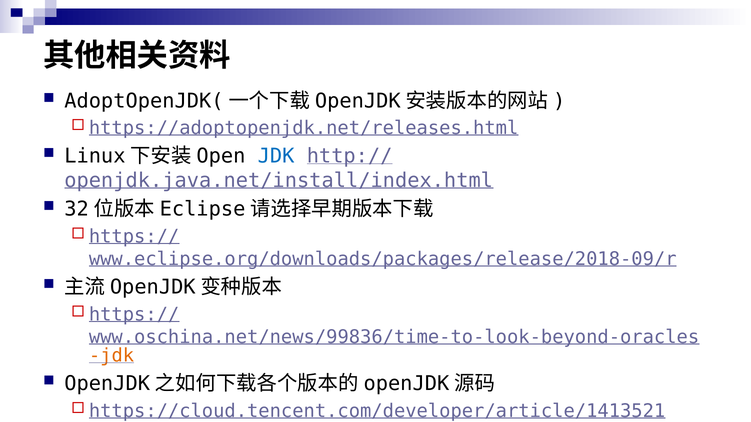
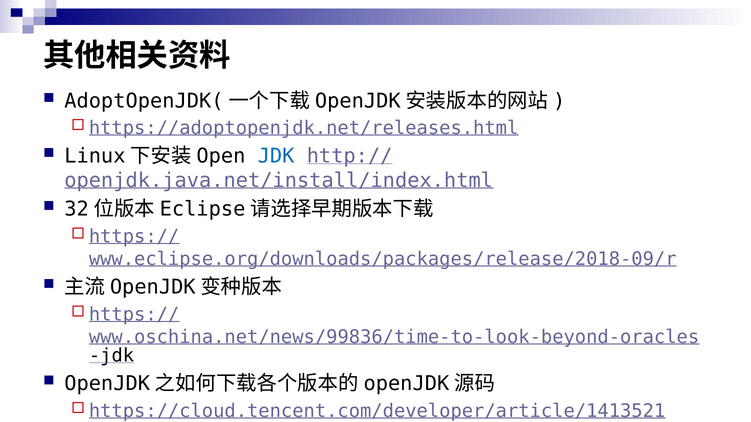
jdk colour: orange -> black (112, 356)
